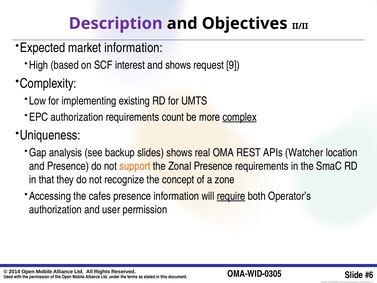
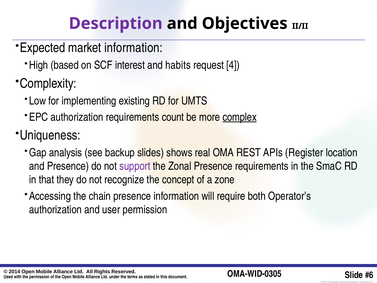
and shows: shows -> habits (178, 65)
9: 9 -> 4 (233, 65)
Watcher: Watcher -> Register (304, 153)
support colour: orange -> purple (135, 166)
cafes: cafes -> chain (100, 196)
require underline: present -> none (231, 196)
